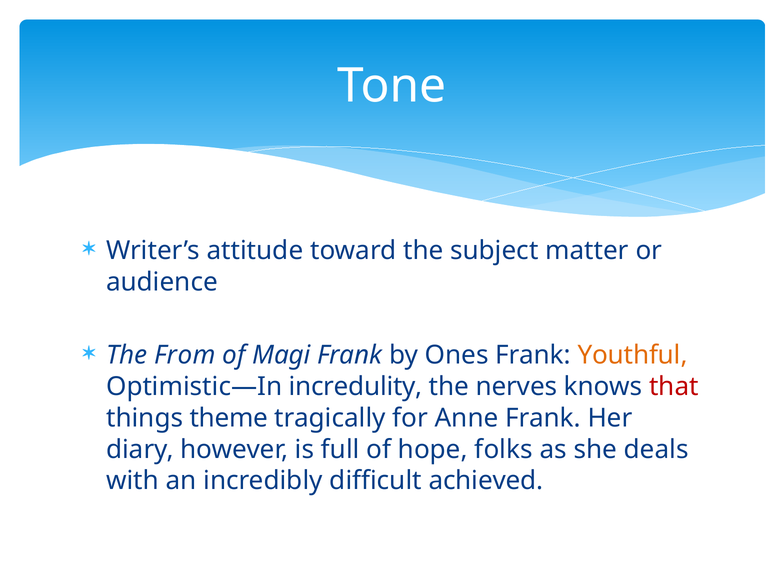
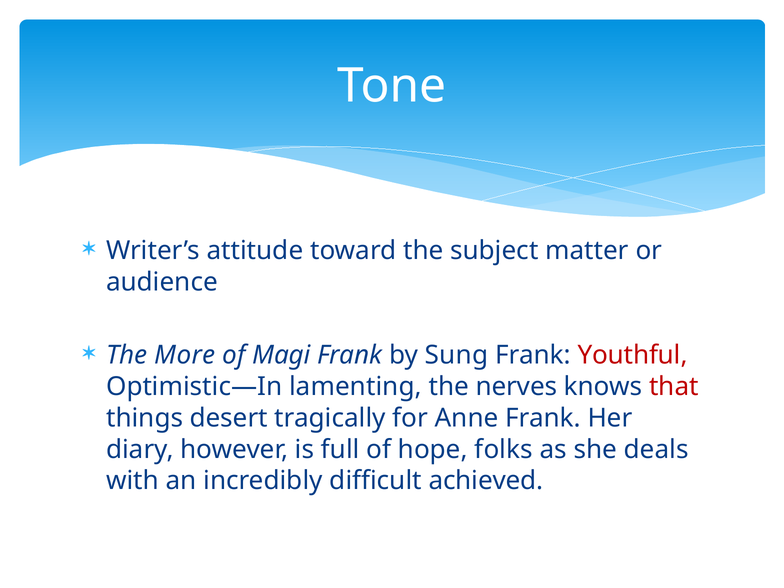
From: From -> More (185, 355)
Ones: Ones -> Sung (457, 355)
Youthful colour: orange -> red (633, 355)
incredulity: incredulity -> lamenting (355, 387)
theme: theme -> desert (229, 418)
